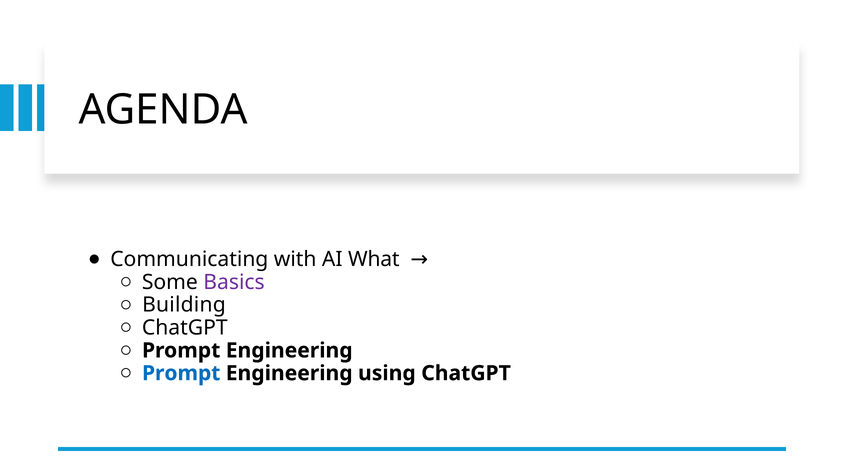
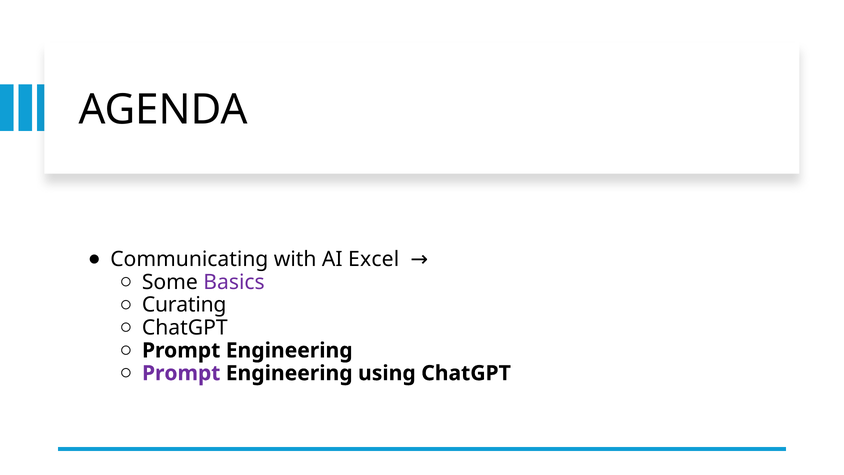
What: What -> Excel (374, 259)
Building: Building -> Curating (184, 305)
Prompt colour: blue -> purple (181, 373)
